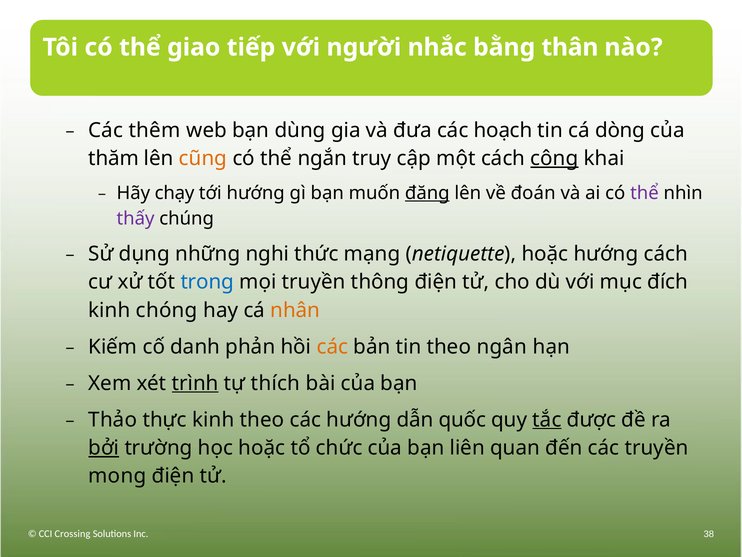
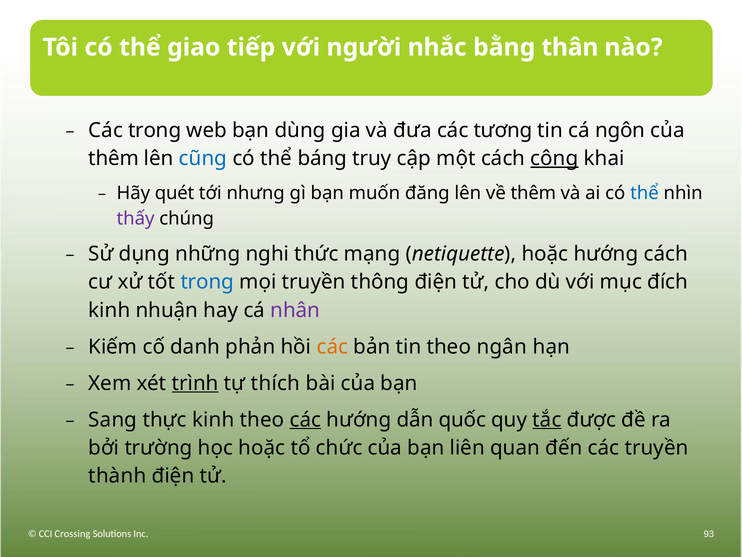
Các thêm: thêm -> trong (155, 130)
hoạch: hoạch -> tương (503, 130)
dòng: dòng -> ngôn (620, 130)
thăm: thăm -> thêm (114, 158)
cũng colour: orange -> blue (203, 158)
ngắn: ngắn -> báng (322, 158)
chạy: chạy -> quét (175, 193)
tới hướng: hướng -> nhưng (256, 193)
đăng underline: present -> none (427, 193)
về đoán: đoán -> thêm (533, 193)
thể colour: purple -> blue (644, 193)
chóng: chóng -> nhuận (167, 310)
nhân colour: orange -> purple (295, 310)
Thảo: Thảo -> Sang (113, 419)
các underline: none -> present (305, 419)
bởi underline: present -> none (104, 448)
mong: mong -> thành (117, 476)
38: 38 -> 93 (709, 534)
